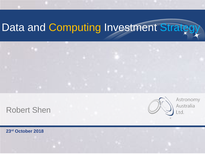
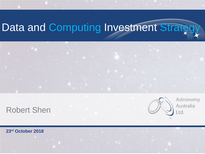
Computing colour: yellow -> light blue (75, 27)
